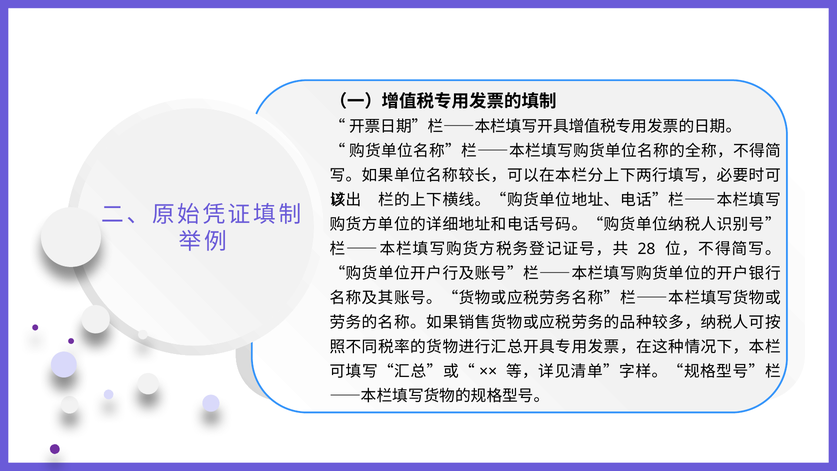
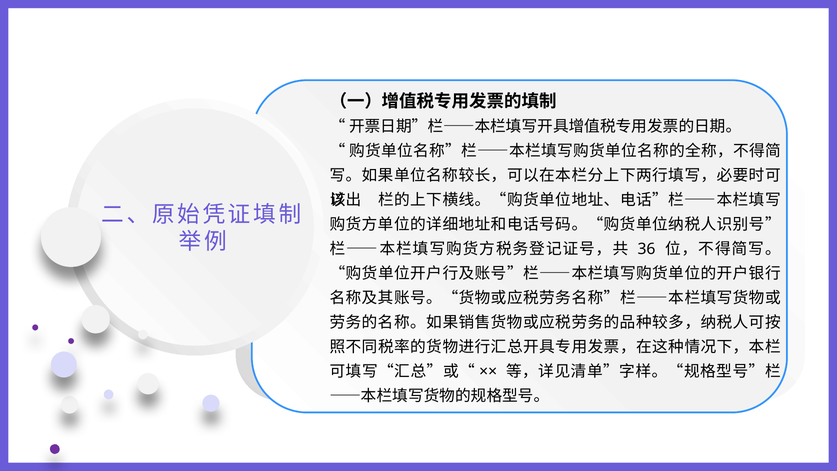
28: 28 -> 36 (647, 249)
